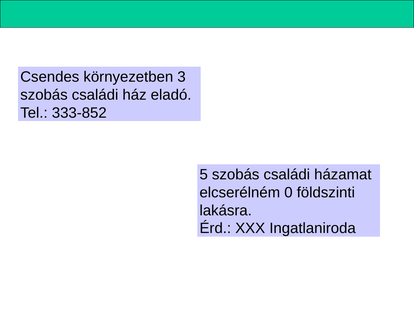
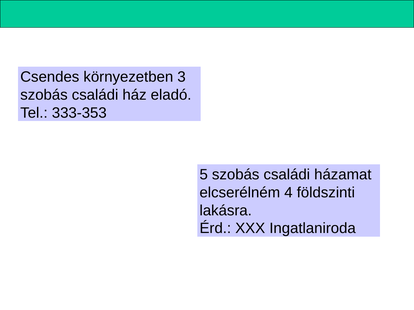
333-852: 333-852 -> 333-353 (79, 113)
0: 0 -> 4 (288, 193)
